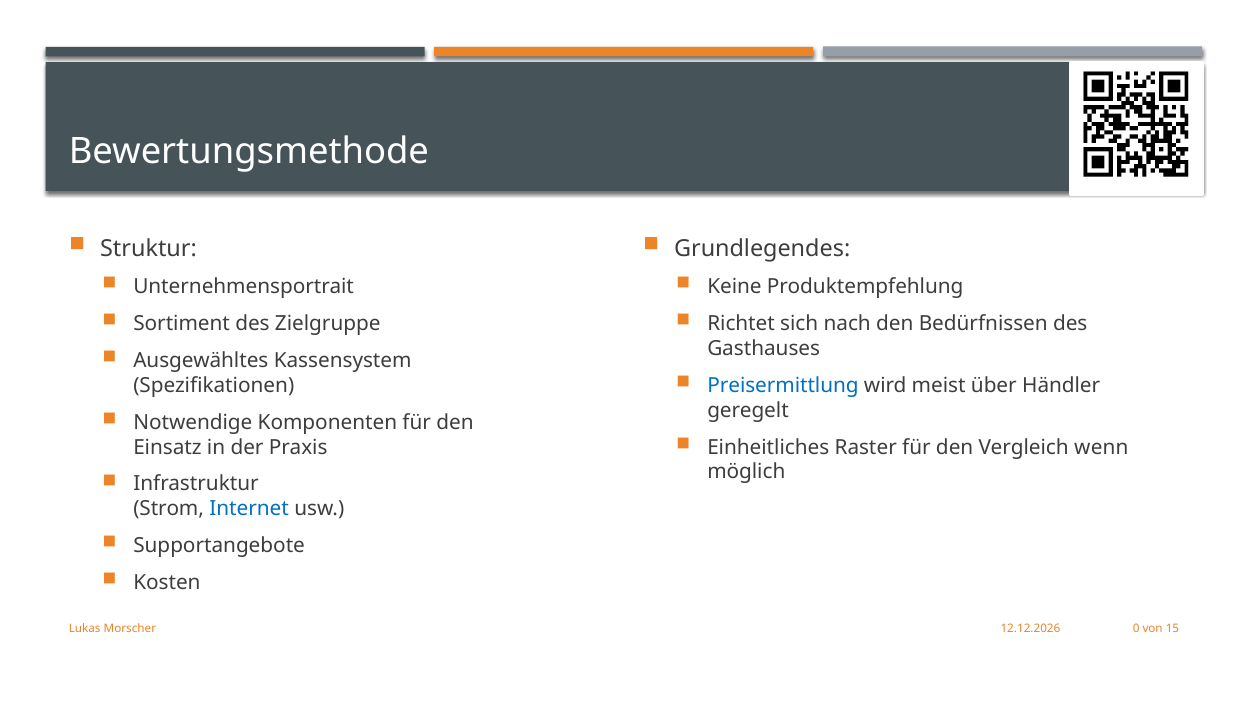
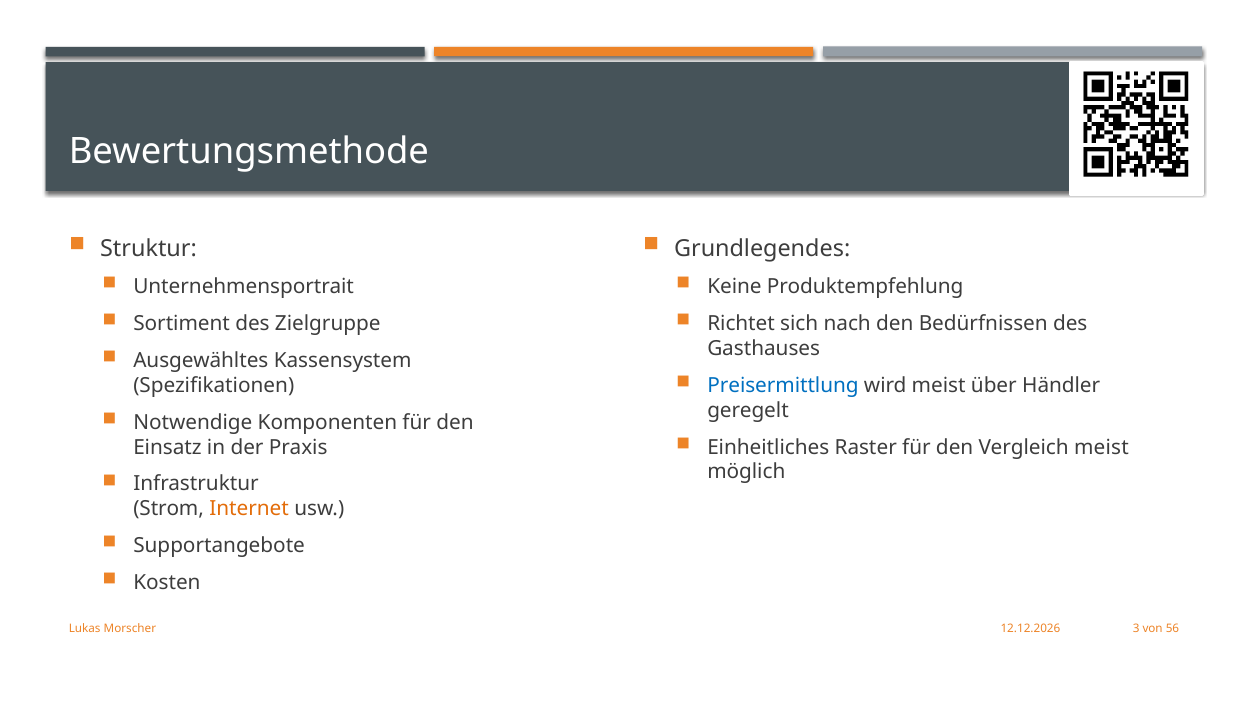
Vergleich wenn: wenn -> meist (1101, 447)
Internet colour: blue -> orange (249, 509)
0: 0 -> 3 (1136, 628)
15: 15 -> 56 (1172, 628)
